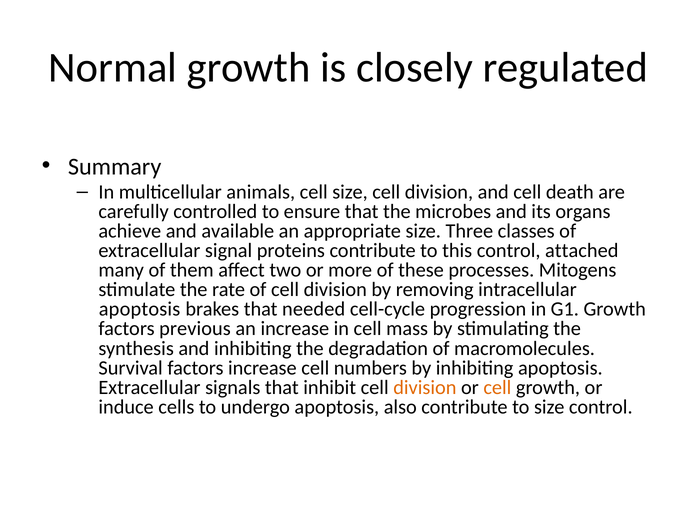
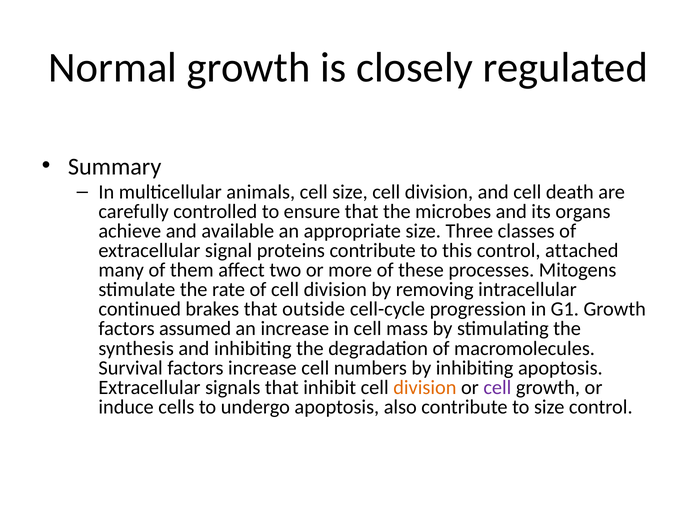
apoptosis: apoptosis -> continued (140, 309)
needed: needed -> outside (314, 309)
previous: previous -> assumed (195, 329)
cell colour: orange -> purple (497, 387)
